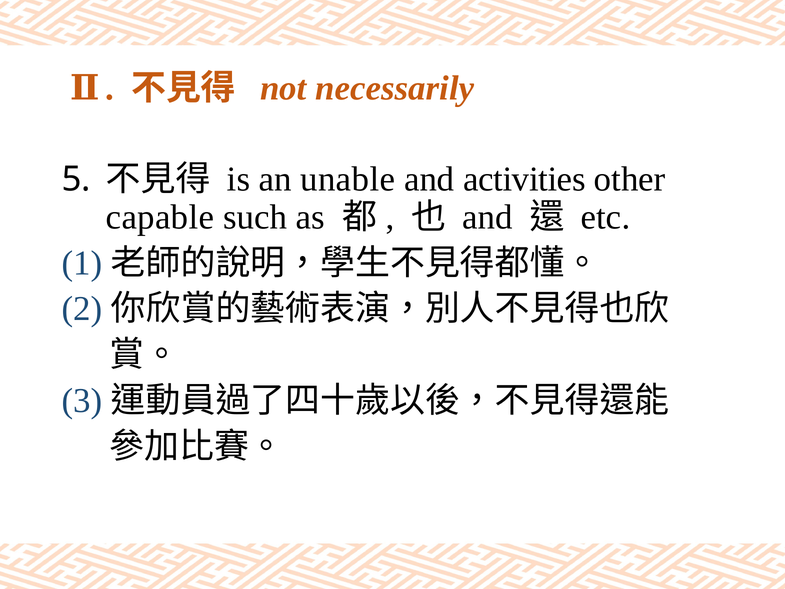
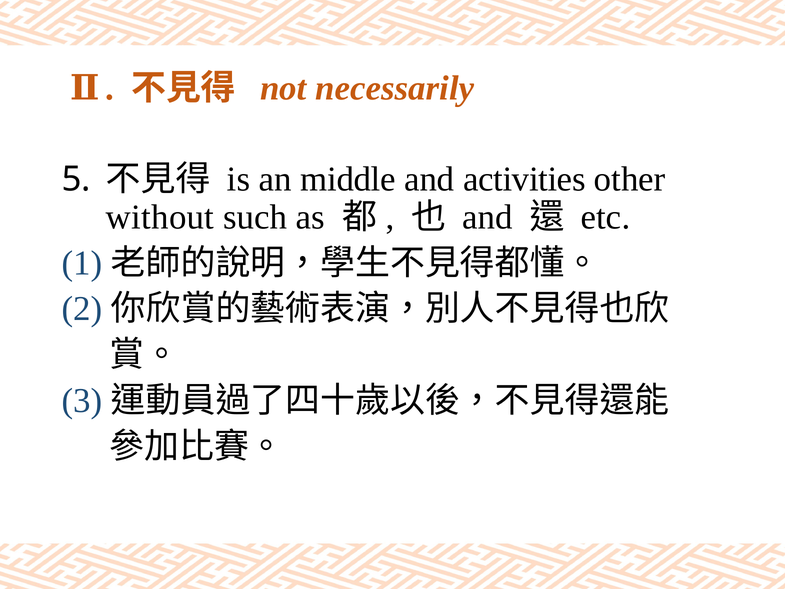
unable: unable -> middle (348, 179)
capable: capable -> without (160, 217)
